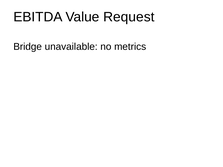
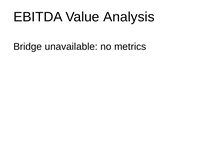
Request: Request -> Analysis (129, 17)
